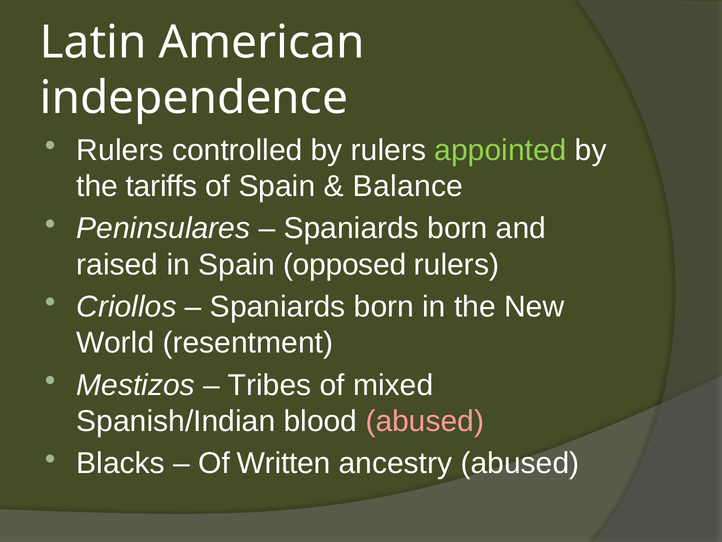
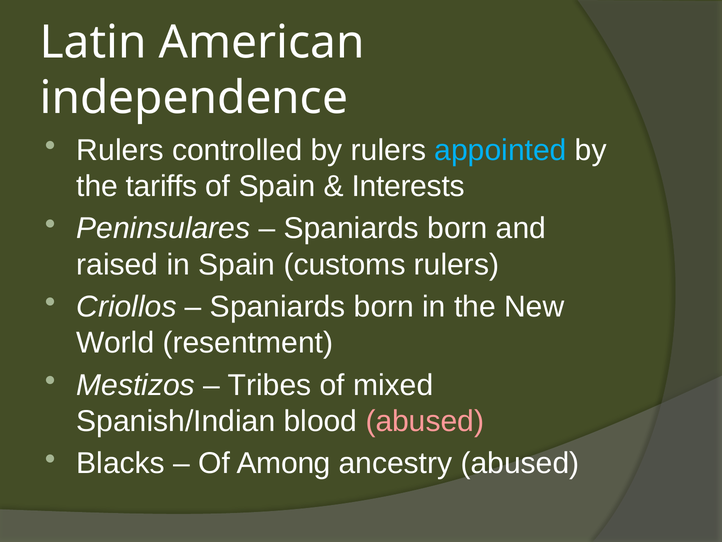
appointed colour: light green -> light blue (500, 150)
Balance: Balance -> Interests (408, 186)
opposed: opposed -> customs (345, 264)
Written: Written -> Among (284, 463)
